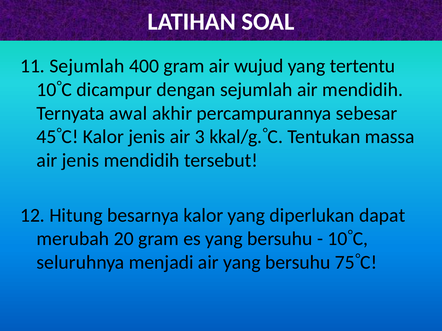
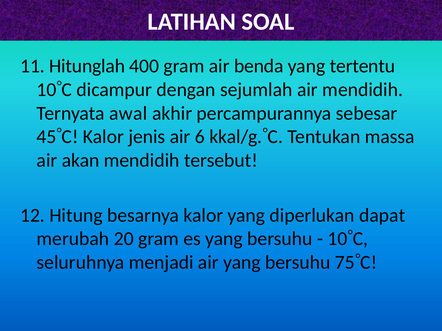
11 Sejumlah: Sejumlah -> Hitunglah (87, 66)
wujud: wujud -> benda (259, 66)
3: 3 -> 6 (200, 137)
air jenis: jenis -> akan (81, 161)
